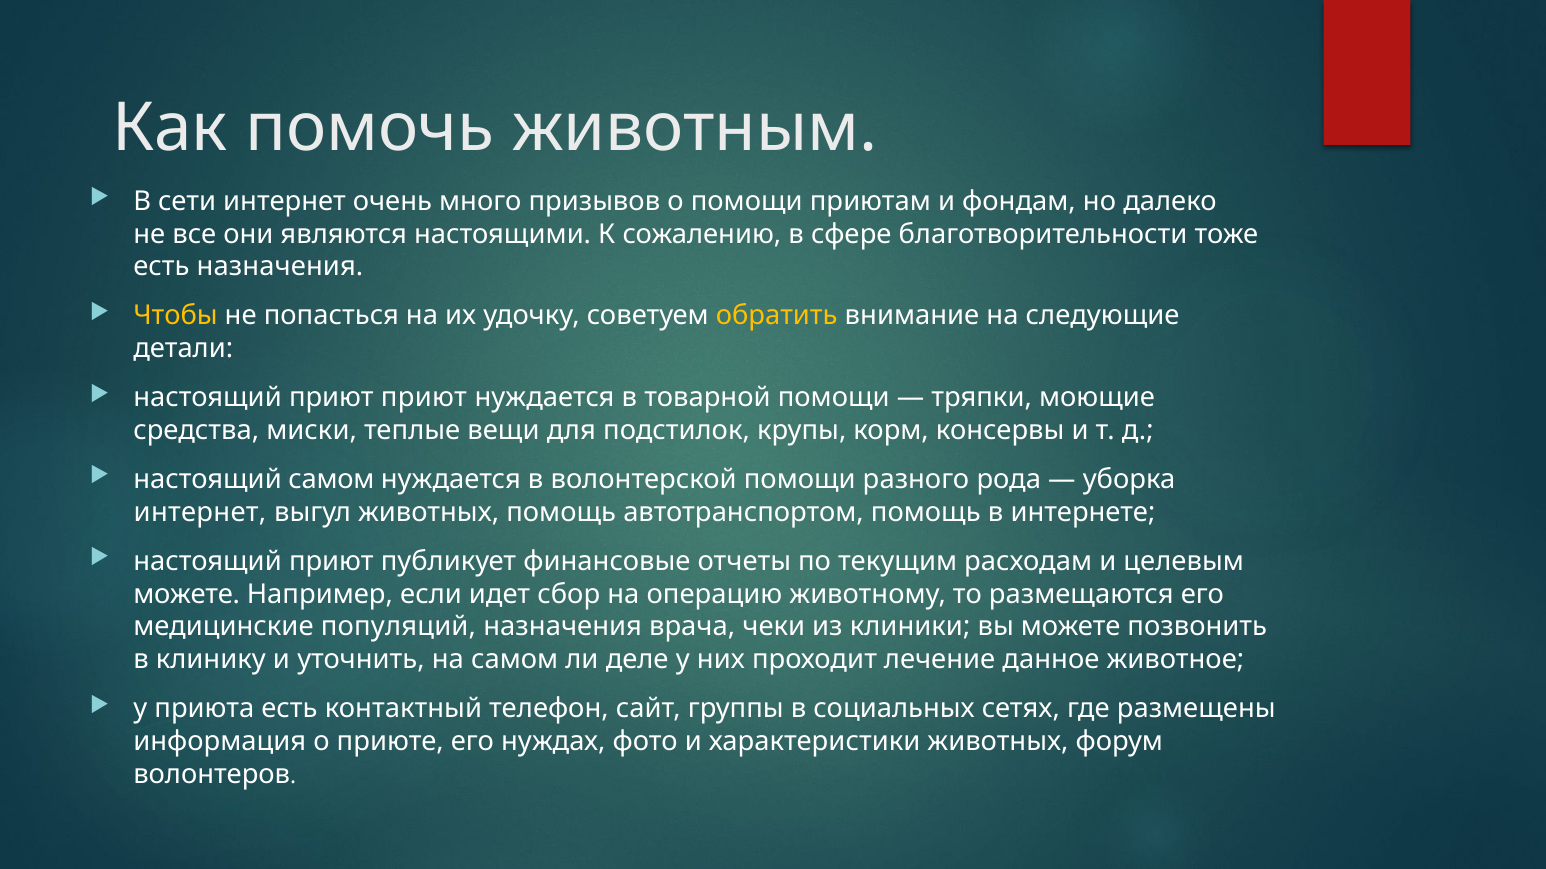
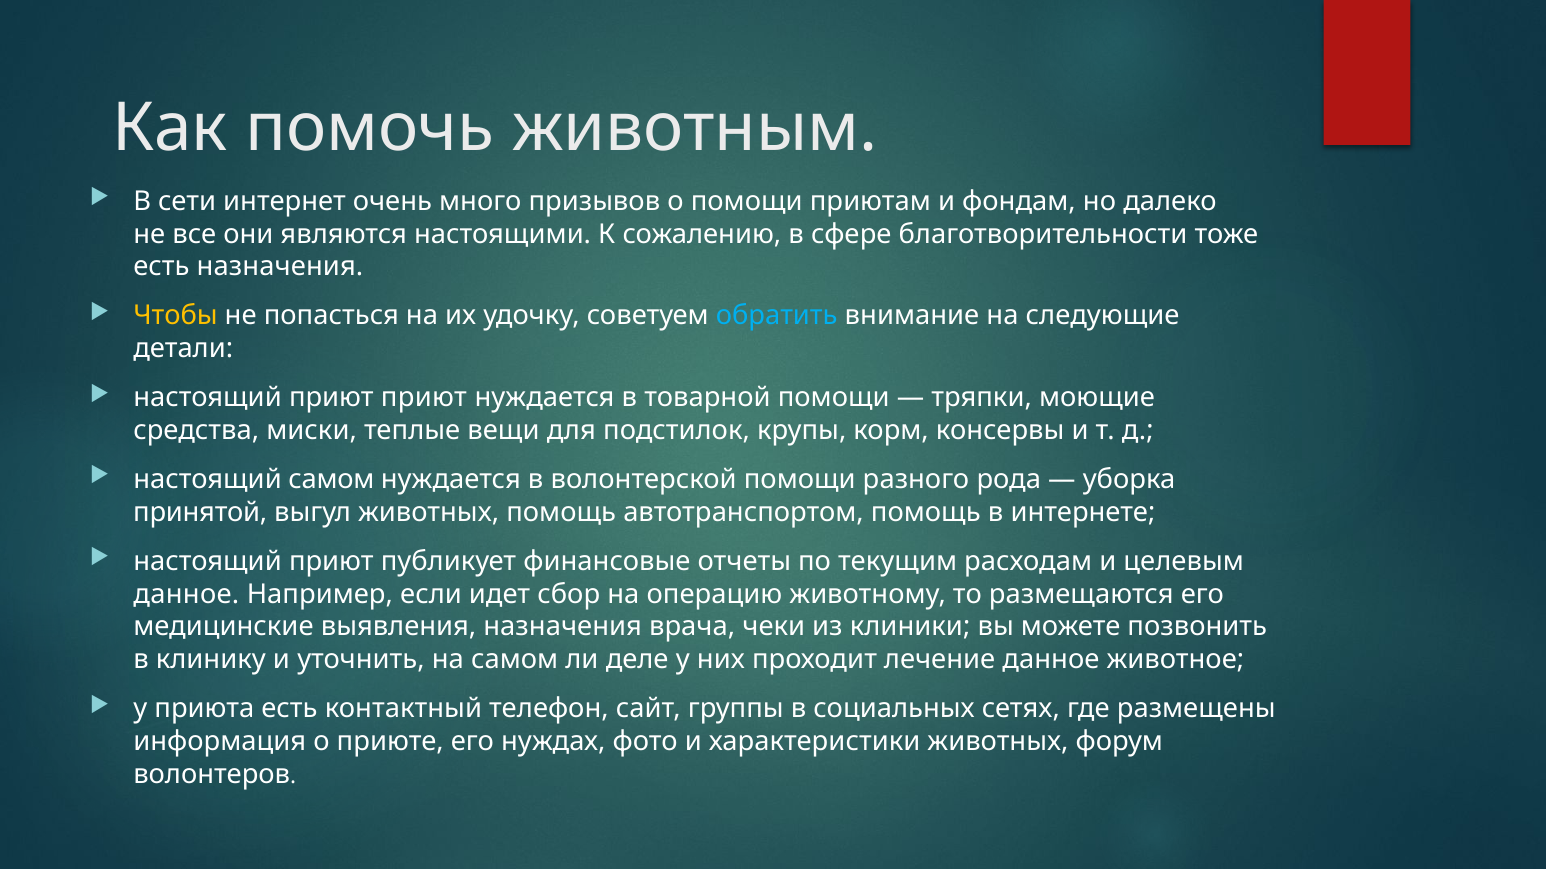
обратить colour: yellow -> light blue (777, 316)
интернет: интернет -> принятой (200, 513)
можете: можете -> данное (186, 595)
популяций: популяций -> выявления (399, 627)
